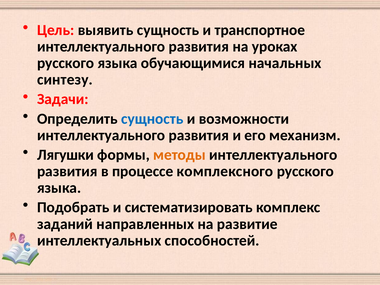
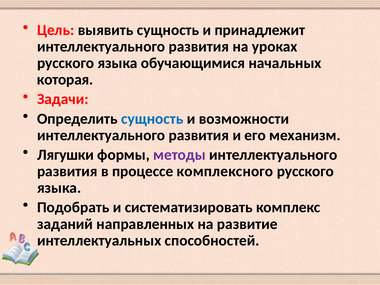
транспортное: транспортное -> принадлежит (260, 30)
синтезу: синтезу -> которая (65, 80)
методы colour: orange -> purple (179, 155)
